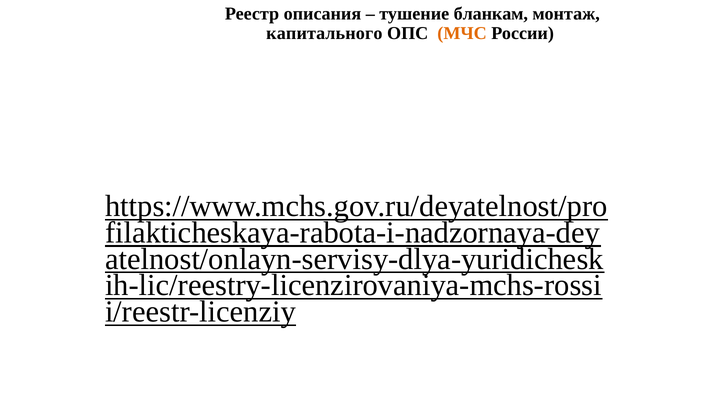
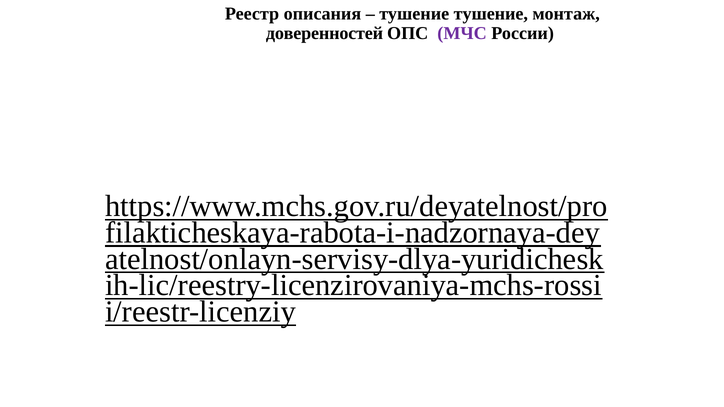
тушение бланкам: бланкам -> тушение (491, 14)
капитального: капитального -> доверенностей (325, 33)
МЧС colour: orange -> purple (462, 33)
